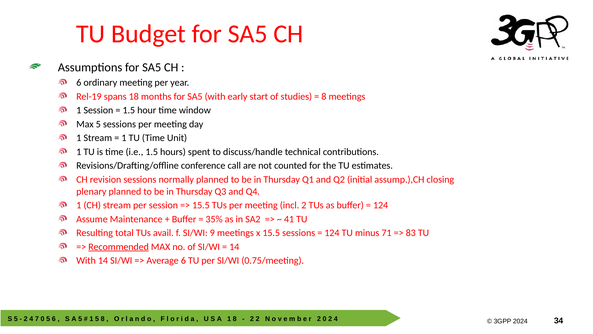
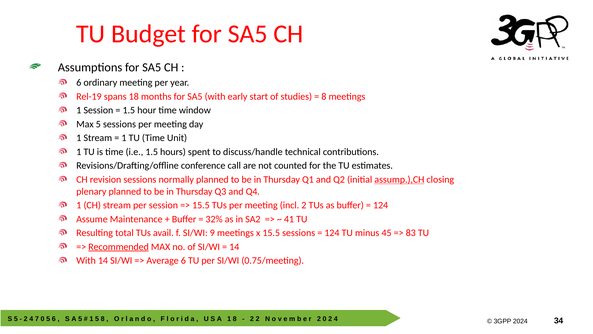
assump.),CH underline: none -> present (399, 179)
35%: 35% -> 32% (214, 219)
71: 71 -> 45 (387, 233)
